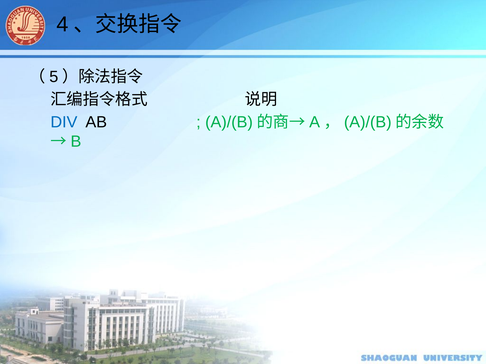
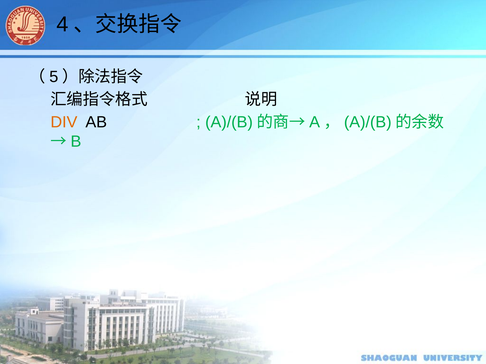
DIV colour: blue -> orange (64, 122)
